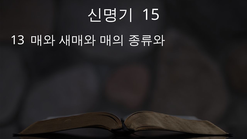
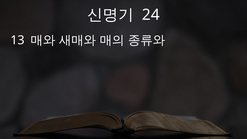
15: 15 -> 24 (151, 15)
